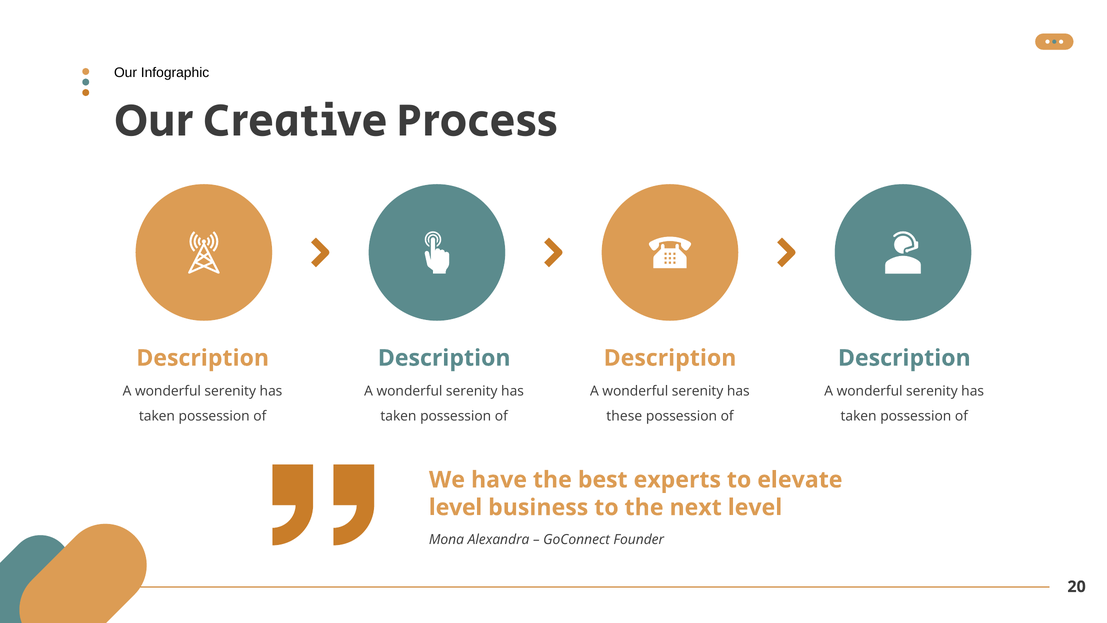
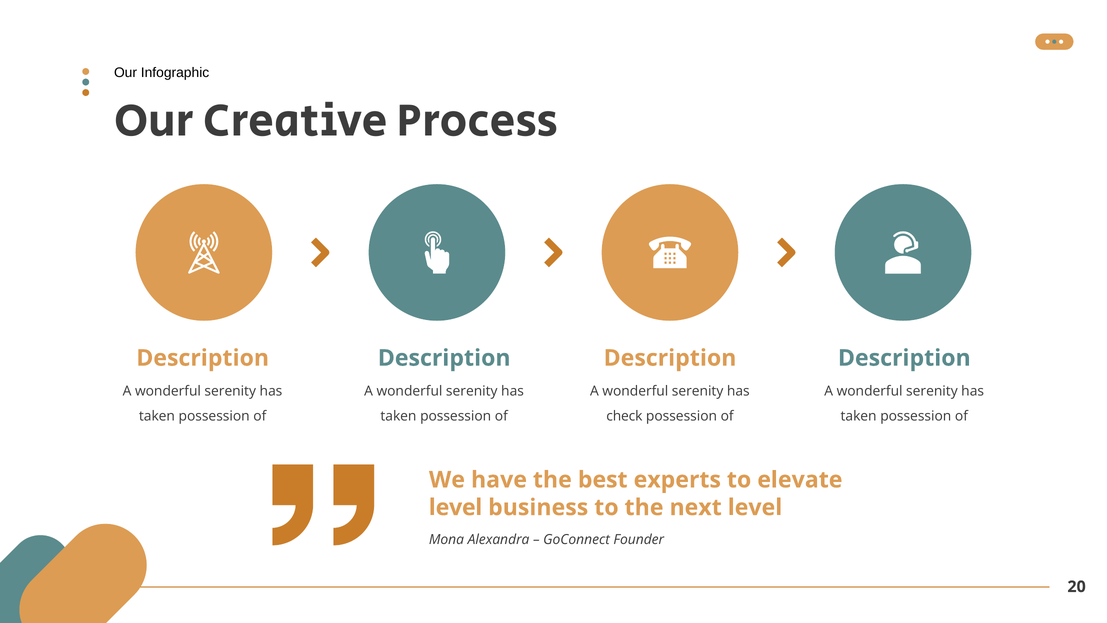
these: these -> check (624, 416)
